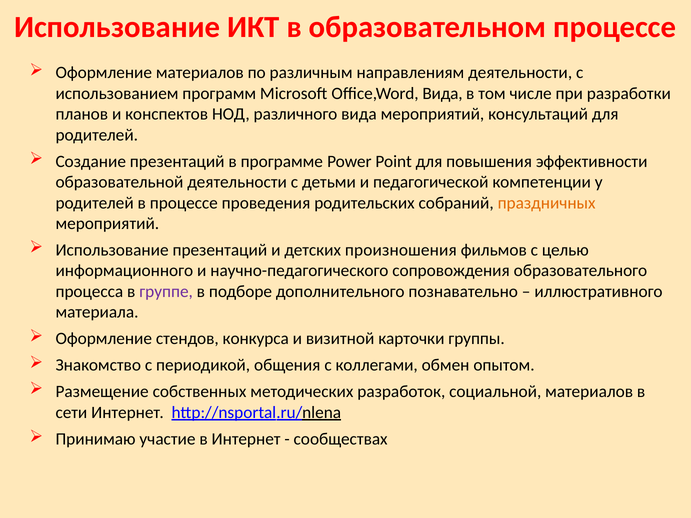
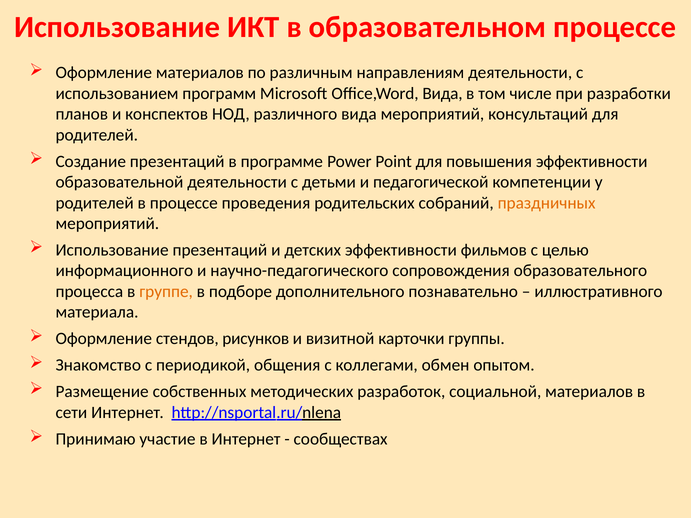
детских произношения: произношения -> эффективности (401, 250)
группе colour: purple -> orange (166, 292)
конкурса: конкурса -> рисунков (256, 339)
